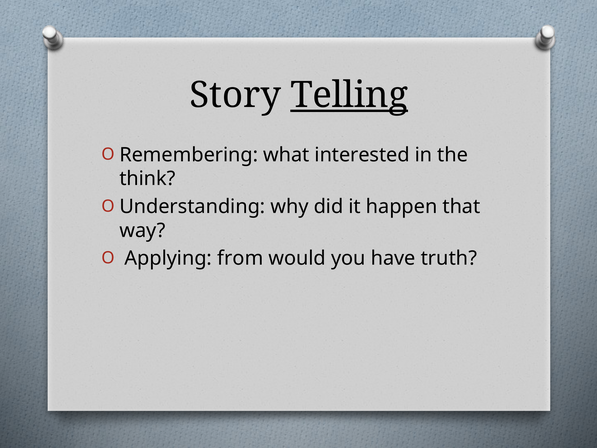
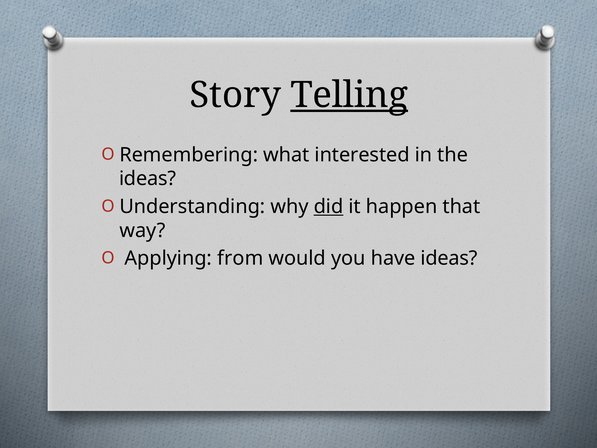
think: think -> ideas (148, 179)
did underline: none -> present (328, 206)
have truth: truth -> ideas (449, 258)
